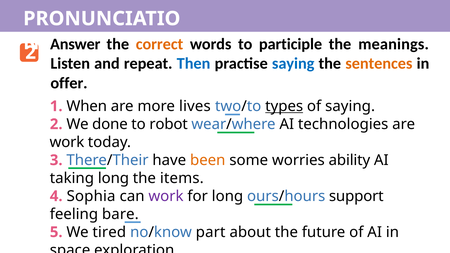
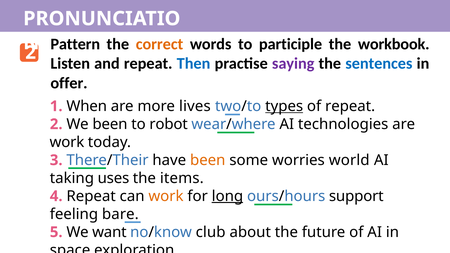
Answer: Answer -> Pattern (75, 44)
meanings: meanings -> workbook (394, 44)
saying colour: blue -> purple (293, 64)
sentences colour: orange -> blue (379, 64)
of saying: saying -> repeat (350, 106)
We done: done -> been (110, 124)
ability: ability -> world (349, 160)
taking long: long -> uses (113, 178)
4 Sophia: Sophia -> Repeat (91, 196)
work colour: purple -> orange (166, 196)
long underline: none -> present (227, 196)
tired: tired -> want (109, 232)
part: part -> club (211, 232)
